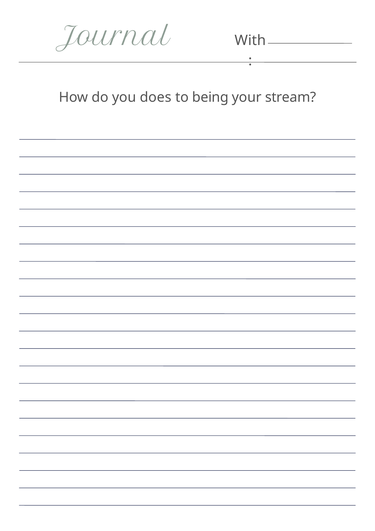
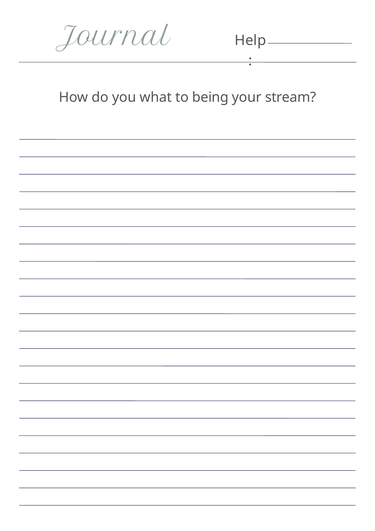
With: With -> Help (250, 40)
does: does -> what (156, 97)
